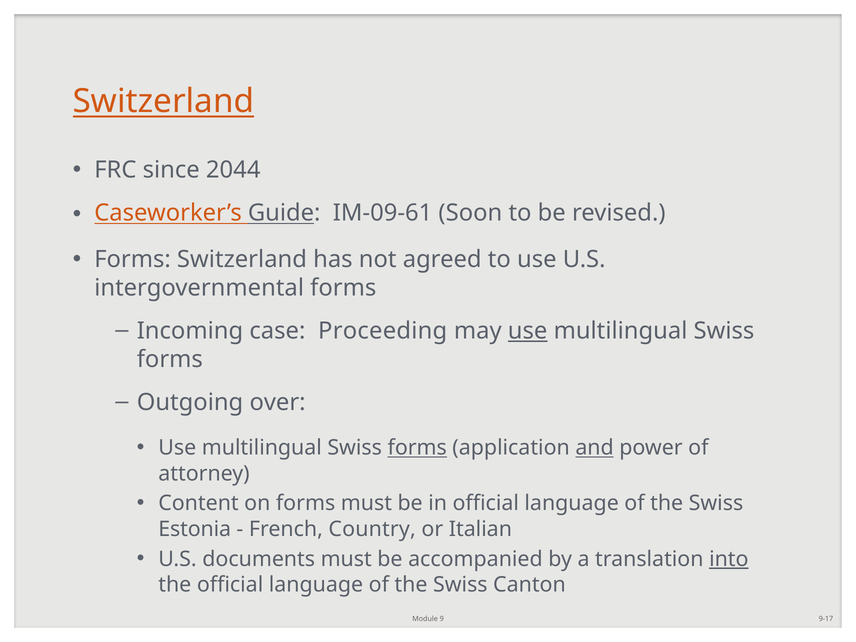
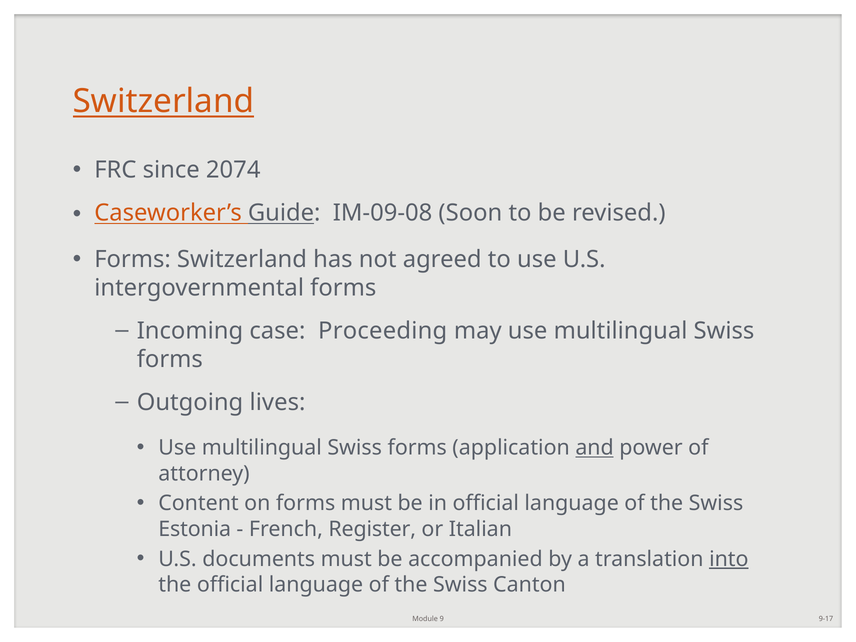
2044: 2044 -> 2074 (233, 170)
IM-09-61: IM-09-61 -> IM-09-08 (383, 213)
use underline: present -> none (528, 331)
over: over -> lives (278, 402)
forms underline: present -> none (417, 448)
Country: Country -> Register (372, 529)
